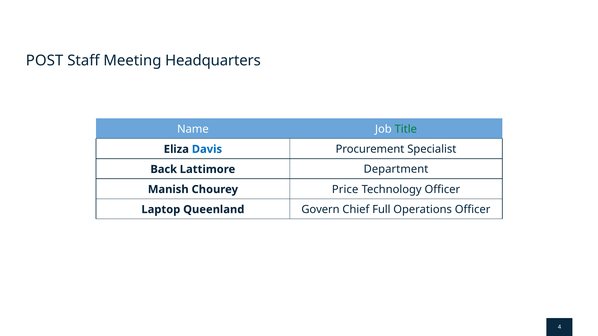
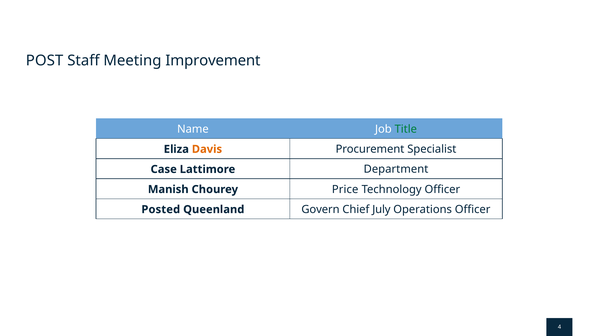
Headquarters: Headquarters -> Improvement (213, 61)
Davis colour: blue -> orange (207, 149)
Back: Back -> Case (164, 169)
Laptop: Laptop -> Posted (161, 210)
Full: Full -> July (381, 210)
